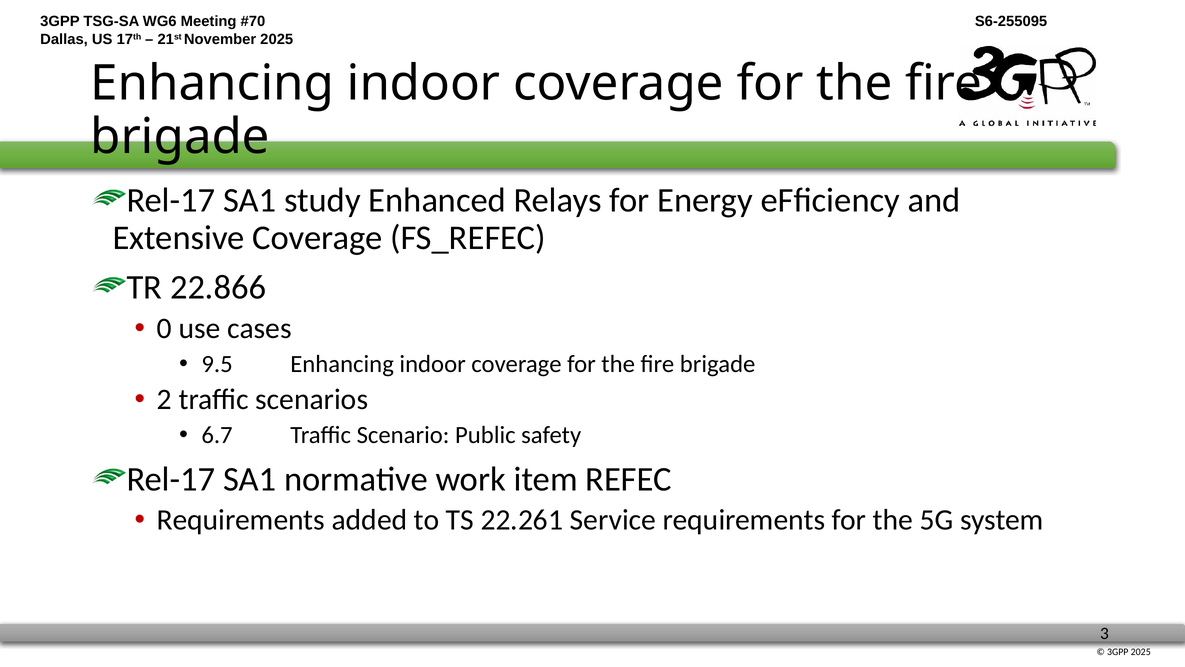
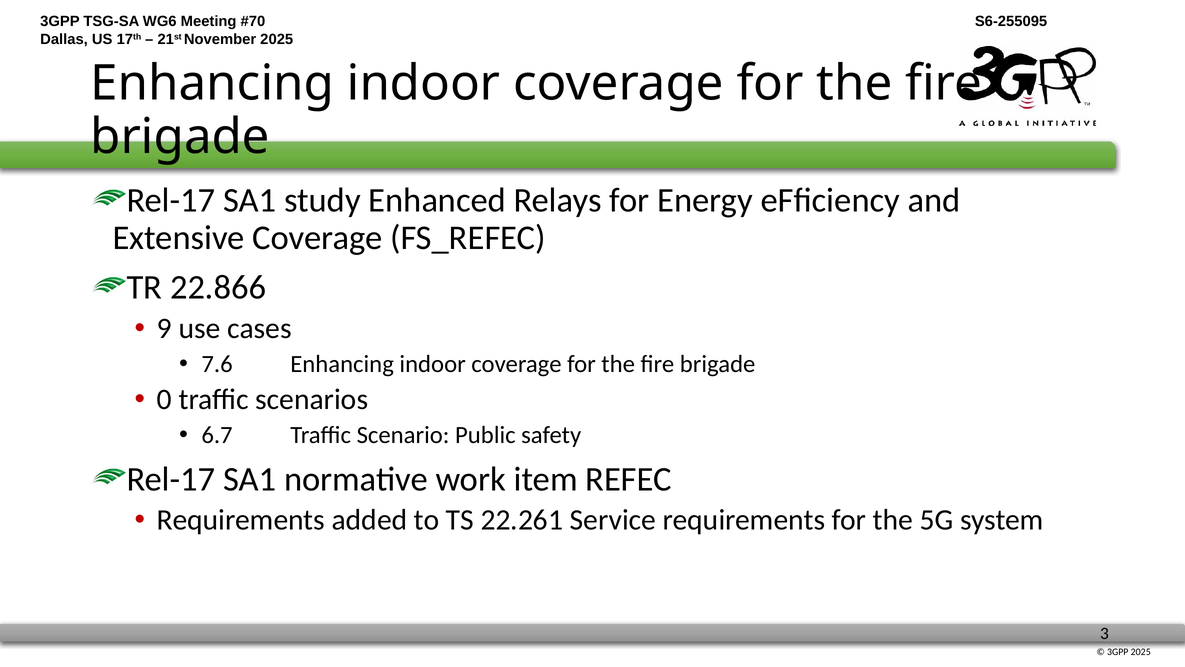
0: 0 -> 9 (164, 328)
9.5: 9.5 -> 7.6 (217, 364)
2: 2 -> 0 (164, 399)
